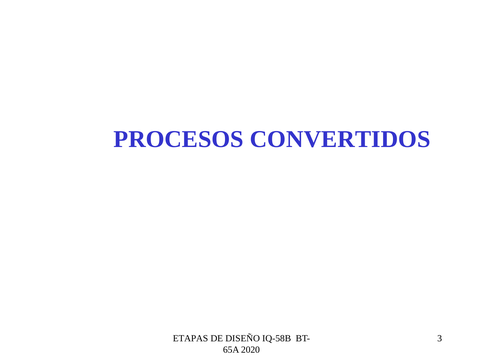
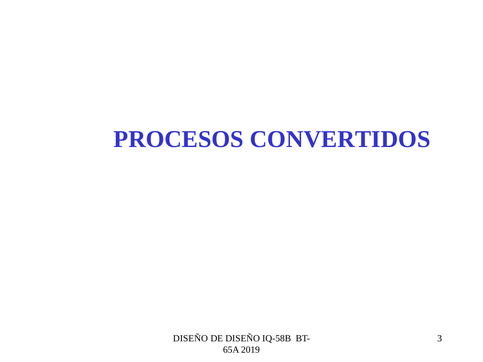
ETAPAS: ETAPAS -> DISEÑO (190, 339)
2020: 2020 -> 2019 (250, 350)
